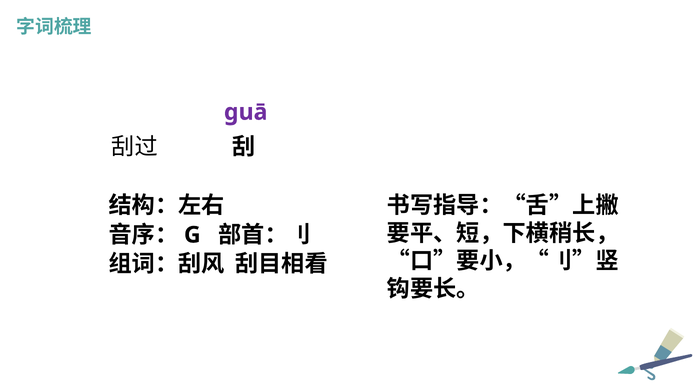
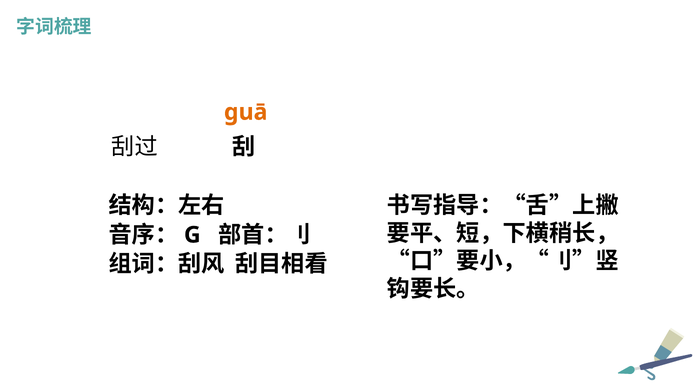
guā colour: purple -> orange (246, 112)
